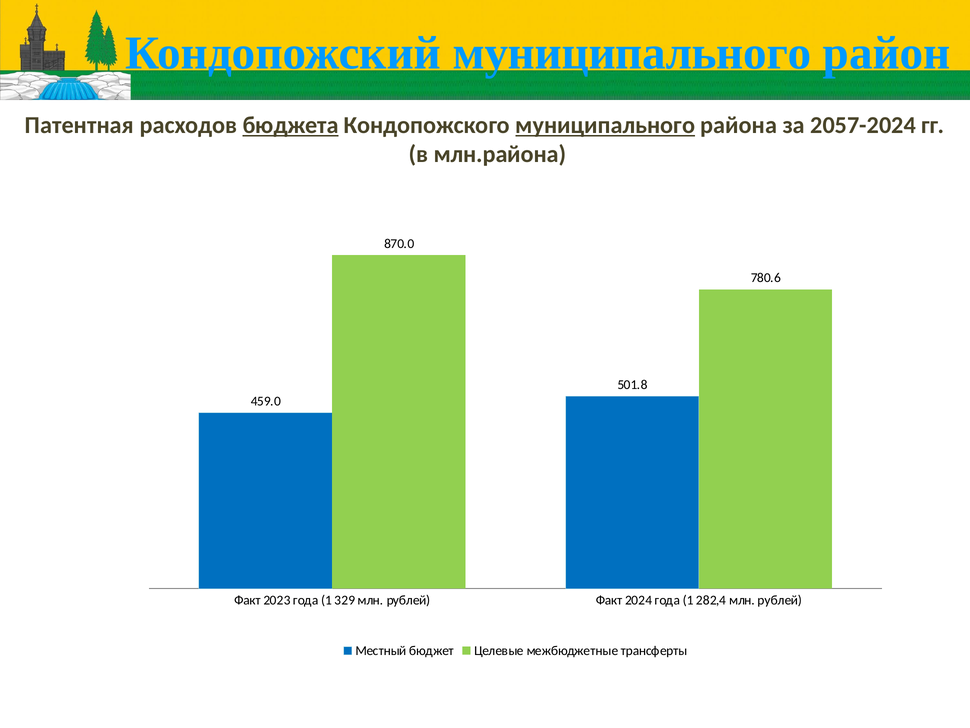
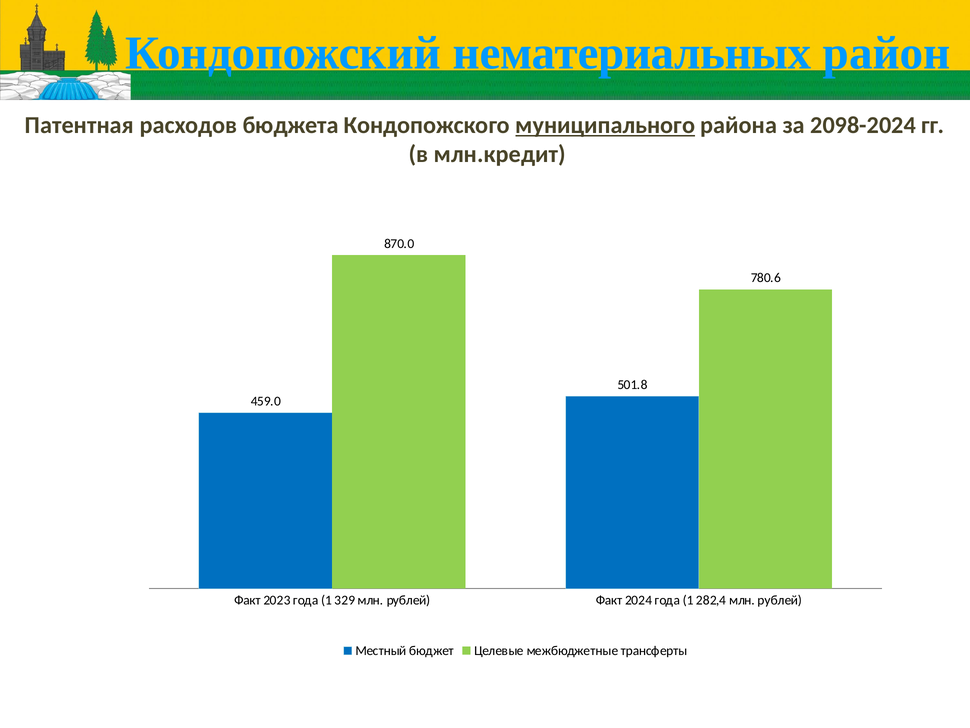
Кондопожский муниципального: муниципального -> нематериальных (632, 53)
бюджета underline: present -> none (291, 125)
2057-2024: 2057-2024 -> 2098-2024 (863, 125)
млн.района: млн.района -> млн.кредит (500, 154)
